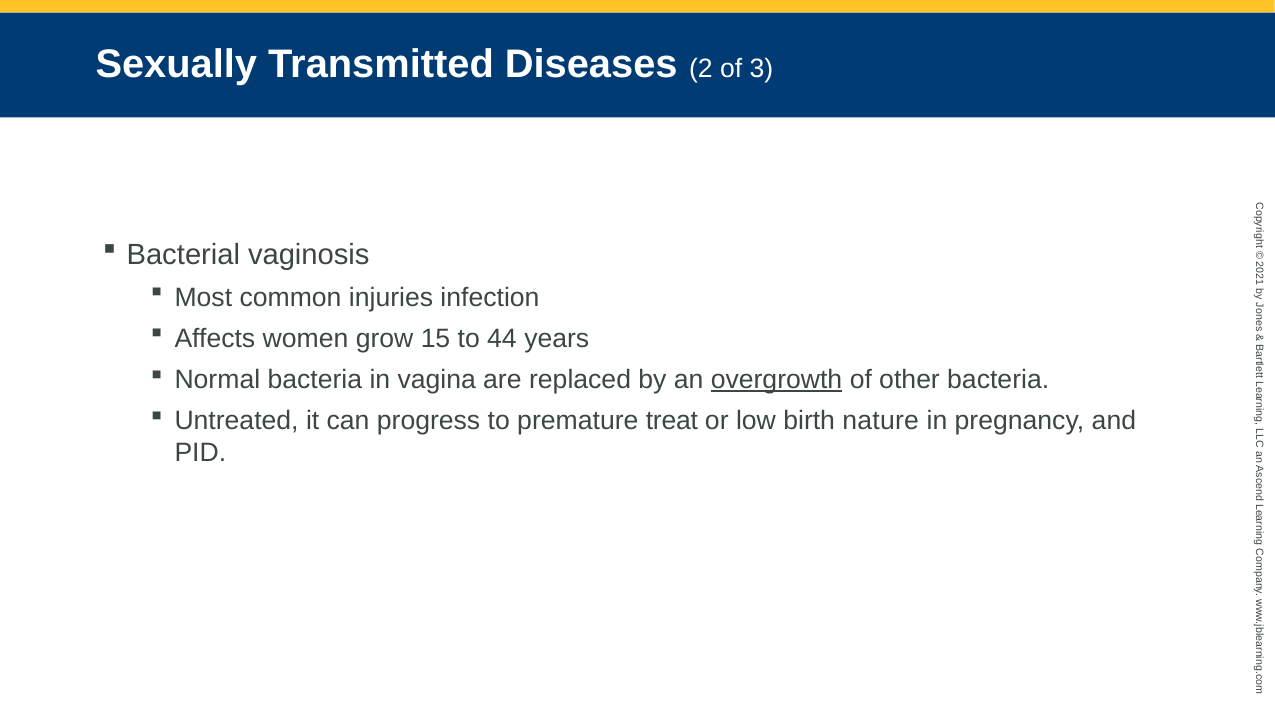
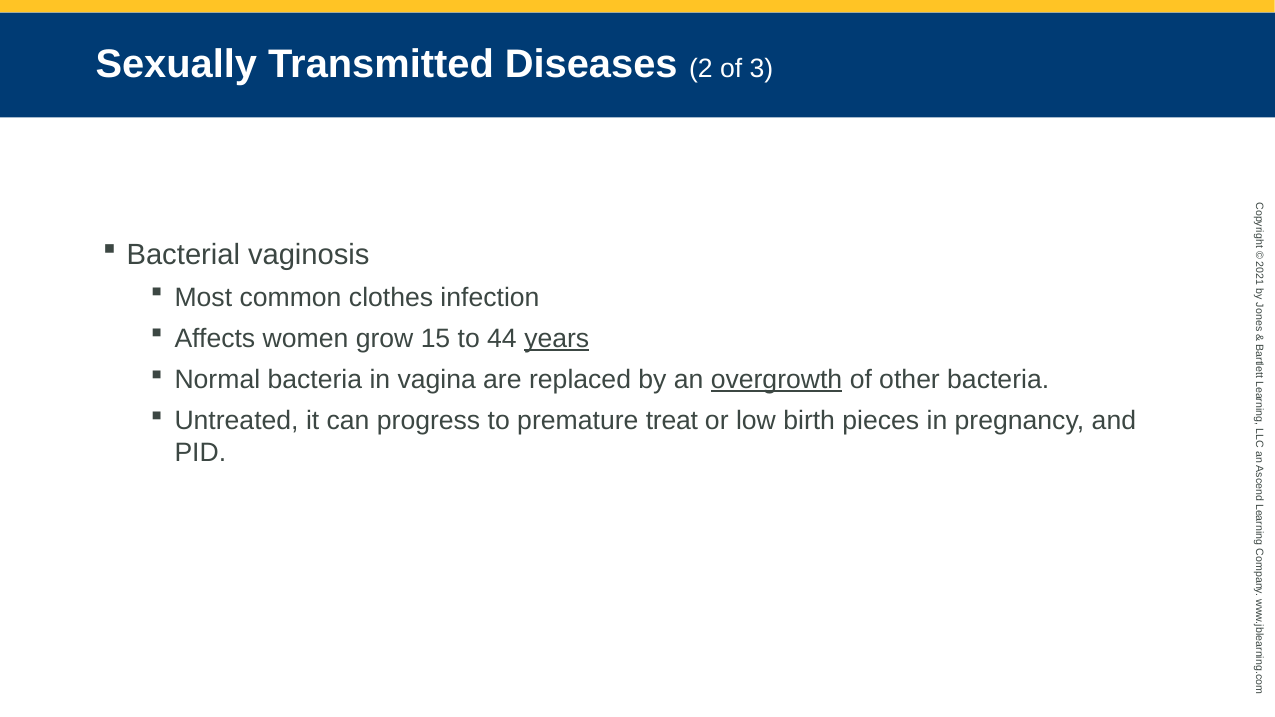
injuries: injuries -> clothes (391, 297)
years underline: none -> present (557, 339)
nature: nature -> pieces (881, 421)
